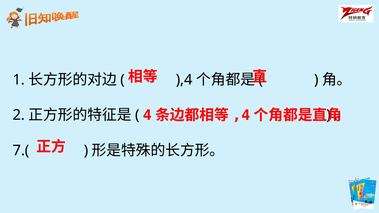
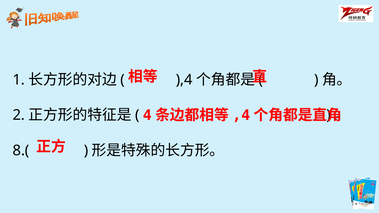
7.(: 7.( -> 8.( (21, 151)
